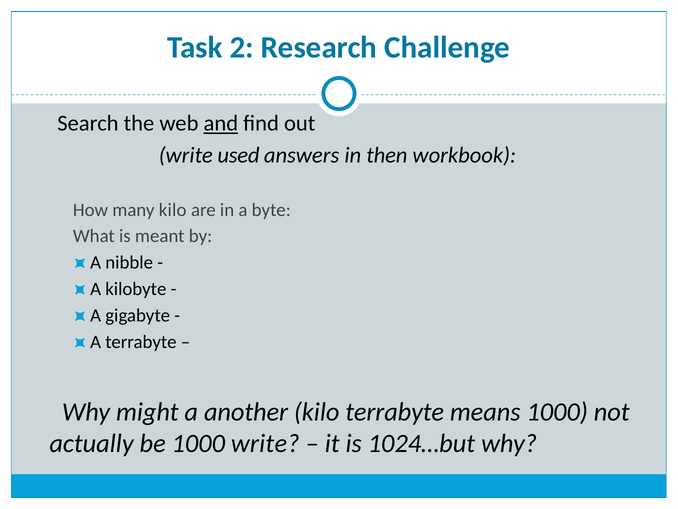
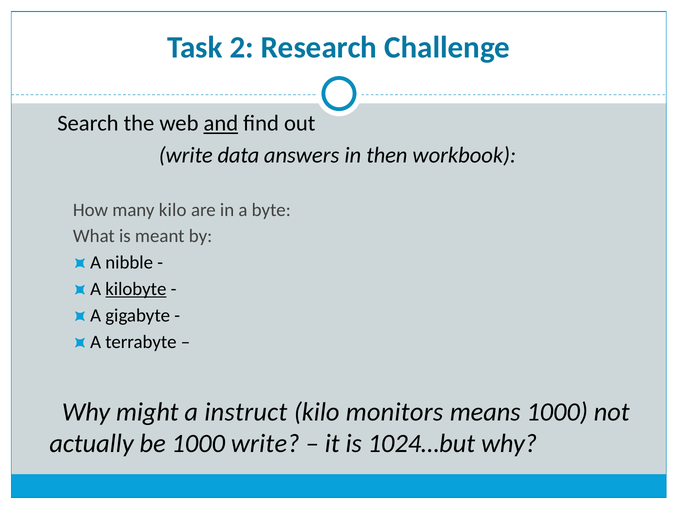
used: used -> data (238, 155)
kilobyte underline: none -> present (136, 289)
another: another -> instruct (246, 411)
kilo terrabyte: terrabyte -> monitors (394, 411)
